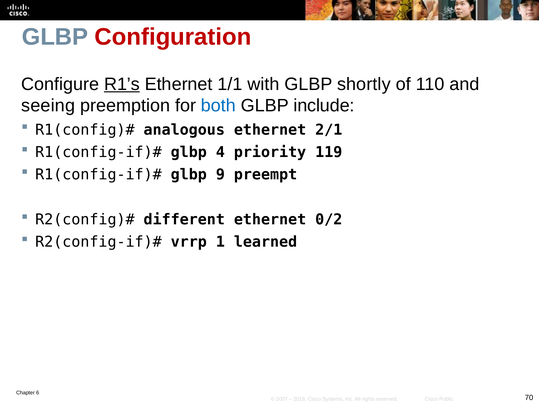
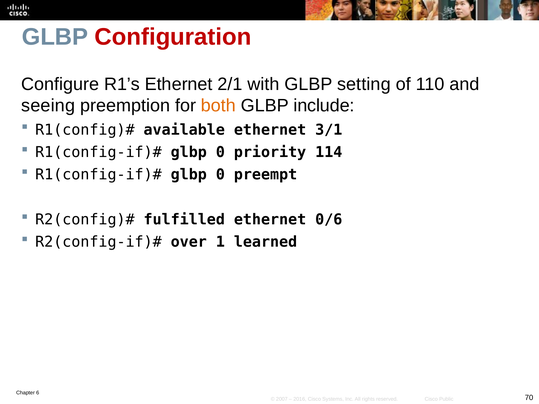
R1’s underline: present -> none (122, 84)
1/1: 1/1 -> 2/1 (230, 84)
shortly: shortly -> setting (364, 84)
both colour: blue -> orange (218, 106)
analogous: analogous -> available (184, 130)
2/1: 2/1 -> 3/1 (329, 130)
4: 4 -> 0 (220, 152)
119: 119 -> 114 (329, 152)
9: 9 -> 0 (220, 175)
different: different -> fulfilled (184, 220)
0/2: 0/2 -> 0/6 (329, 220)
vrrp: vrrp -> over (189, 242)
